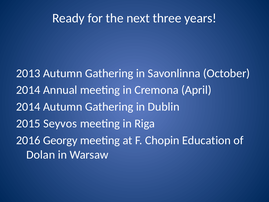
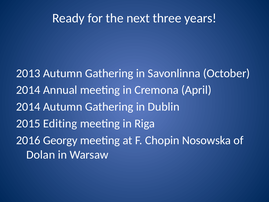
Seyvos: Seyvos -> Editing (60, 123)
Education: Education -> Nosowska (206, 140)
